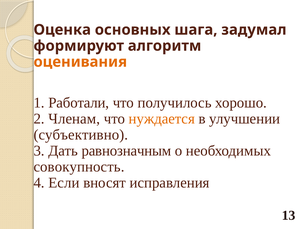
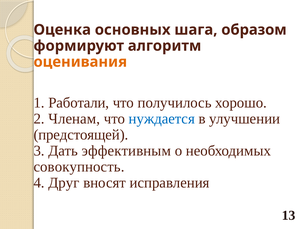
задумал: задумал -> образом (254, 30)
нуждается colour: orange -> blue (162, 119)
субъективно: субъективно -> предстоящей (81, 135)
равнозначным: равнозначным -> эффективным (126, 151)
Если: Если -> Друг (64, 183)
